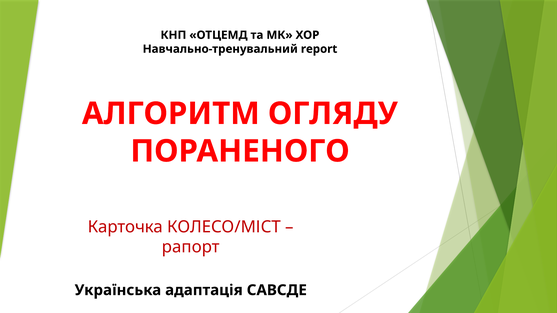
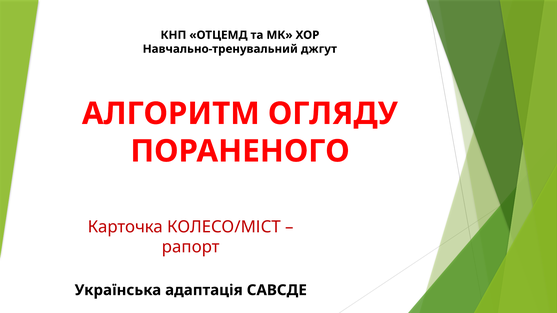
report: report -> джгут (319, 49)
